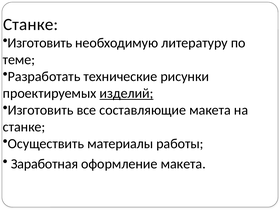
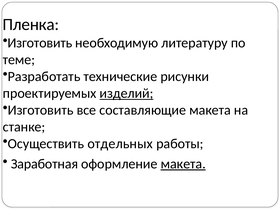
Станке: Станке -> Пленка (31, 24)
материалы: материалы -> отдельных (120, 144)
макета underline: none -> present (183, 164)
